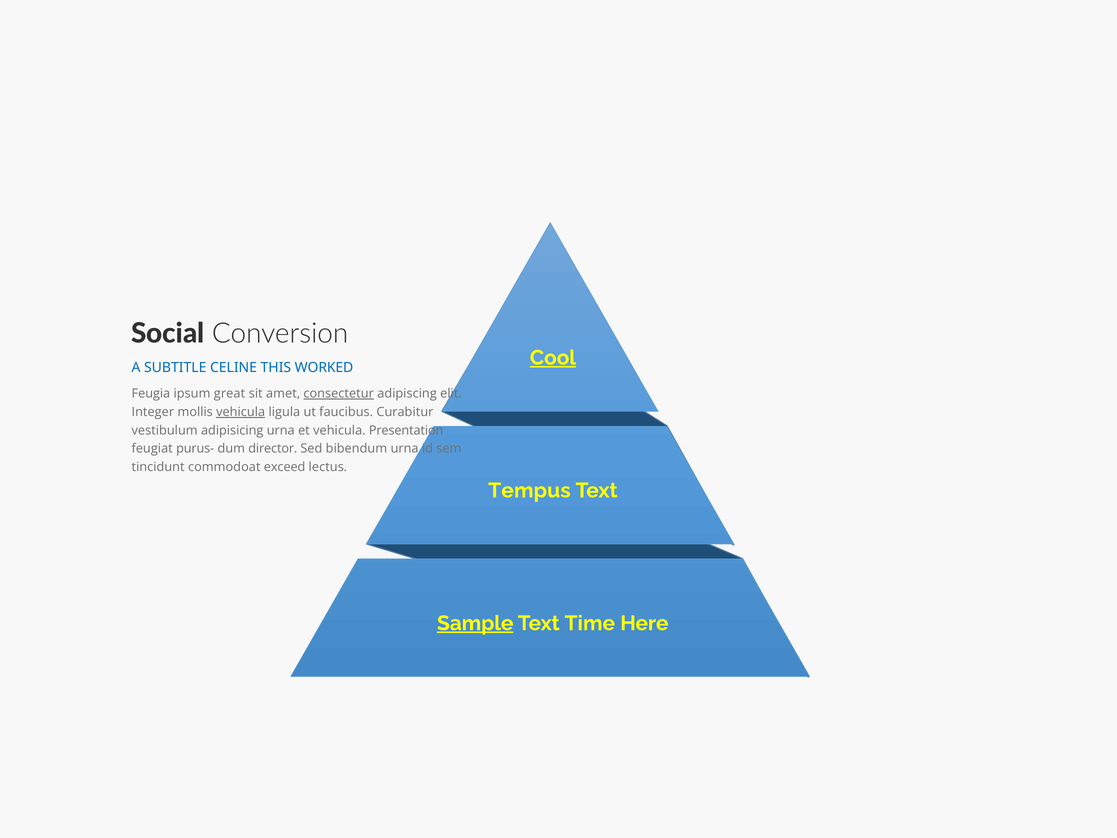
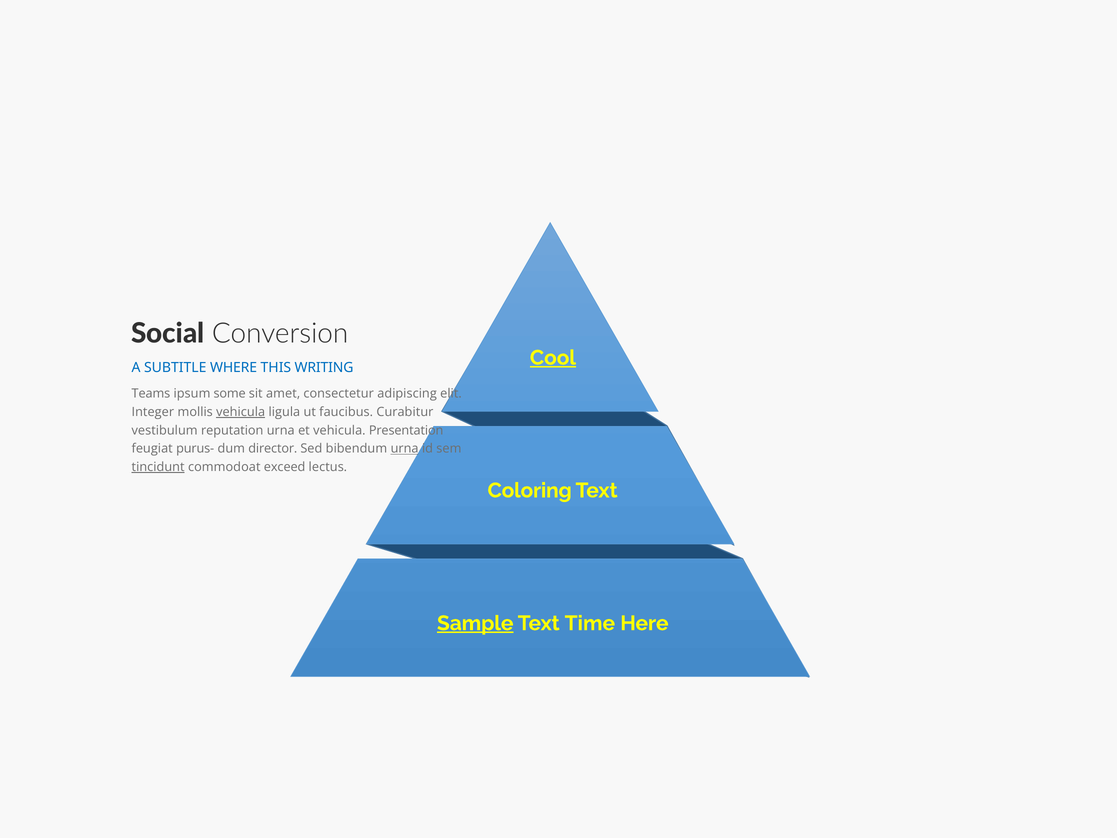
CELINE: CELINE -> WHERE (234, 368)
WORKED: WORKED -> WRITING (324, 368)
Feugia: Feugia -> Teams (151, 393)
great: great -> some (230, 393)
consectetur underline: present -> none (339, 393)
adipisicing: adipisicing -> reputation (232, 430)
urna underline: none -> present (405, 449)
tincidunt underline: none -> present (158, 467)
Tempus: Tempus -> Coloring (530, 490)
